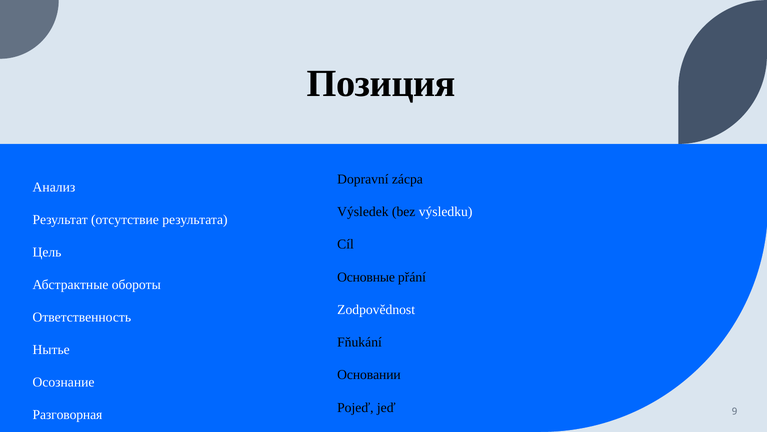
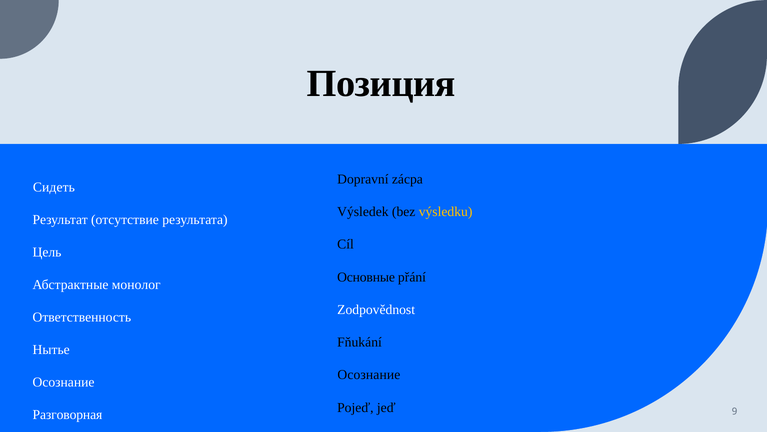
Анализ: Анализ -> Сидеть (54, 187)
výsledku colour: white -> yellow (446, 211)
обороты: обороты -> монолог (136, 284)
Основании: Основании -> Осознание (369, 374)
